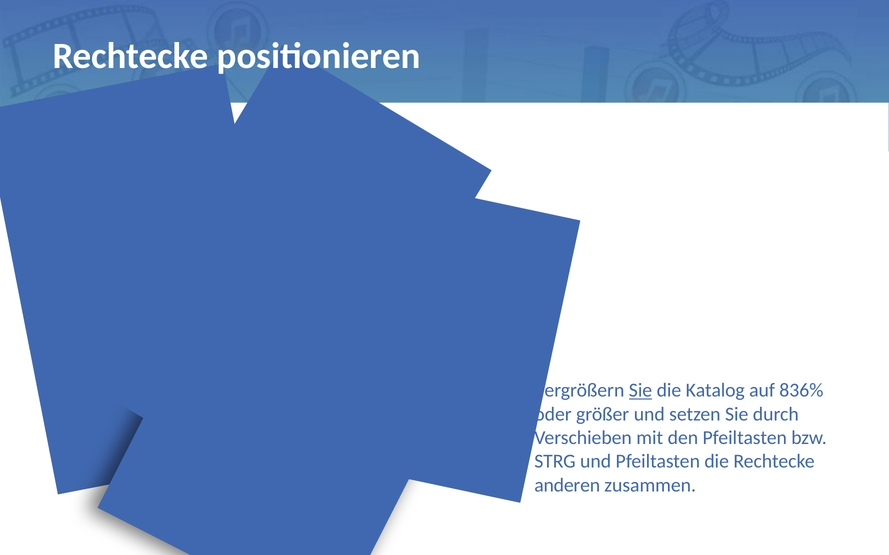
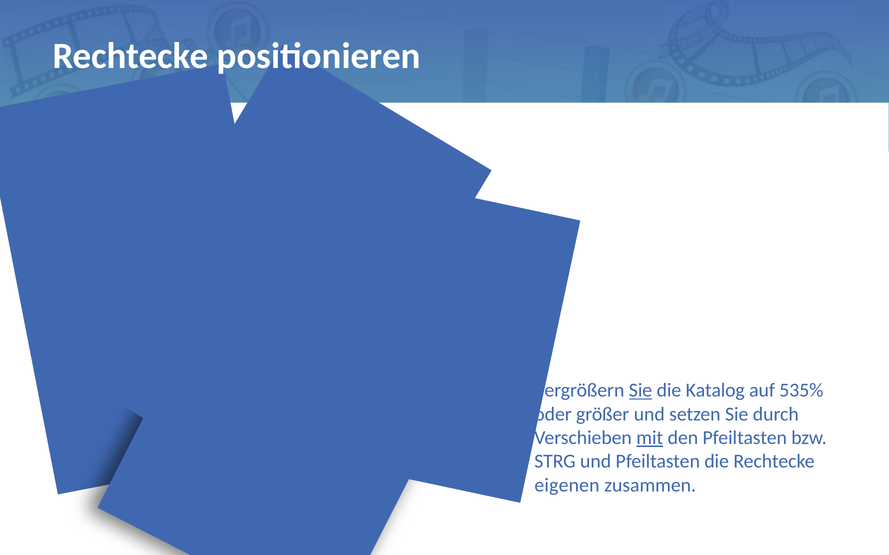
836%: 836% -> 535% (801, 391)
mit underline: none -> present (650, 438)
anderen: anderen -> eigenen (567, 486)
